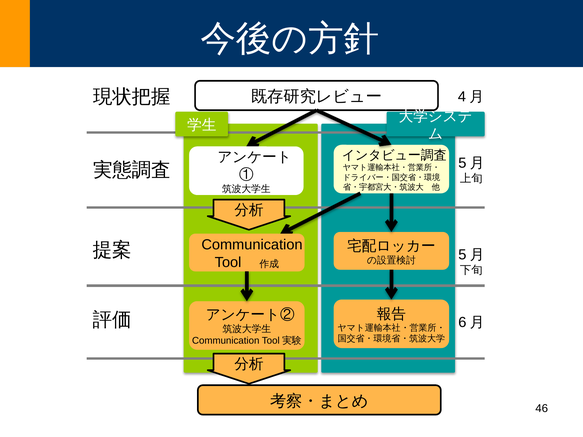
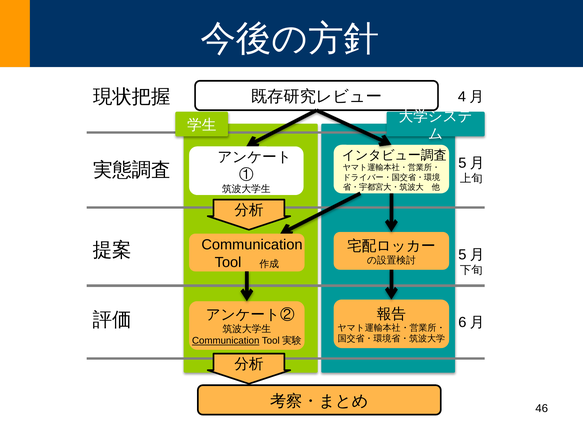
Communication underline: none -> present (226, 341)
